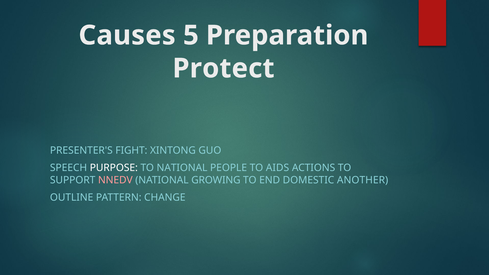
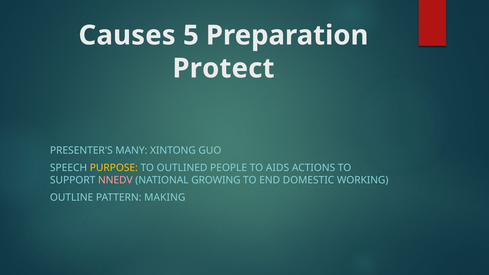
FIGHT: FIGHT -> MANY (131, 151)
PURPOSE colour: white -> yellow (114, 168)
TO NATIONAL: NATIONAL -> OUTLINED (182, 168)
ANOTHER: ANOTHER -> WORKING (363, 180)
CHANGE: CHANGE -> MAKING (165, 198)
